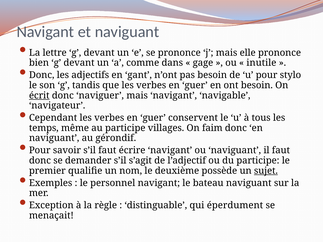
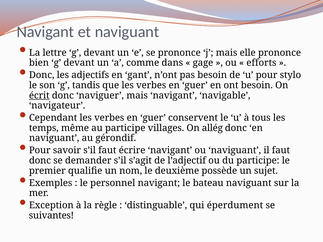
inutile: inutile -> efforts (261, 63)
faim: faim -> allég (212, 128)
sujet underline: present -> none (266, 171)
menaçait: menaçait -> suivantes (51, 216)
